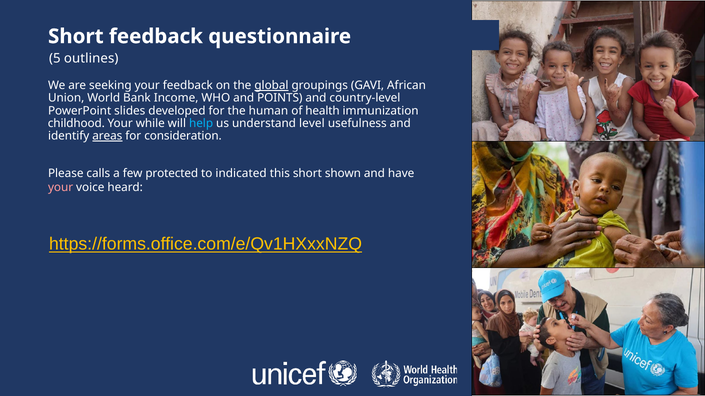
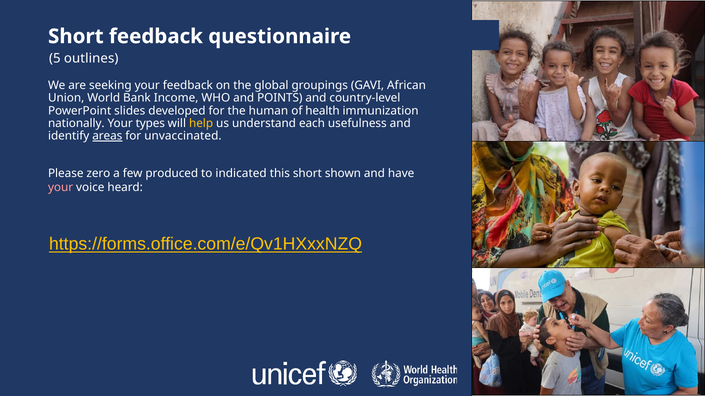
global underline: present -> none (271, 86)
childhood: childhood -> nationally (76, 124)
while: while -> types (150, 124)
help colour: light blue -> yellow (201, 124)
level: level -> each (312, 124)
consideration: consideration -> unvaccinated (183, 136)
calls: calls -> zero (98, 174)
protected: protected -> produced (172, 174)
